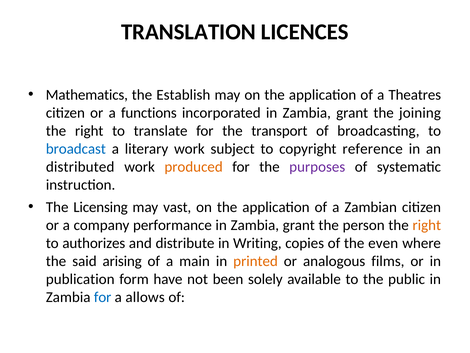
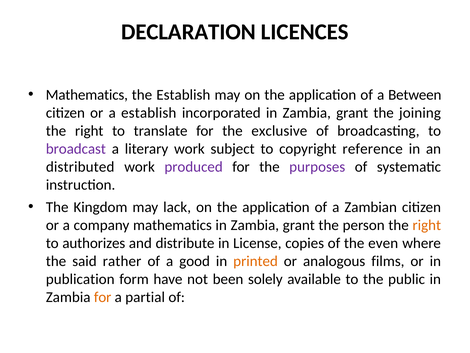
TRANSLATION: TRANSLATION -> DECLARATION (188, 32)
Theatres: Theatres -> Between (415, 95)
a functions: functions -> establish (149, 113)
transport: transport -> exclusive (279, 131)
broadcast colour: blue -> purple (76, 149)
produced colour: orange -> purple (194, 167)
Licensing: Licensing -> Kingdom (100, 207)
vast: vast -> lack (177, 207)
company performance: performance -> mathematics (172, 225)
Writing: Writing -> License (257, 243)
arising: arising -> rather (122, 261)
main: main -> good (195, 261)
for colour: blue -> orange (103, 297)
allows: allows -> partial (145, 297)
